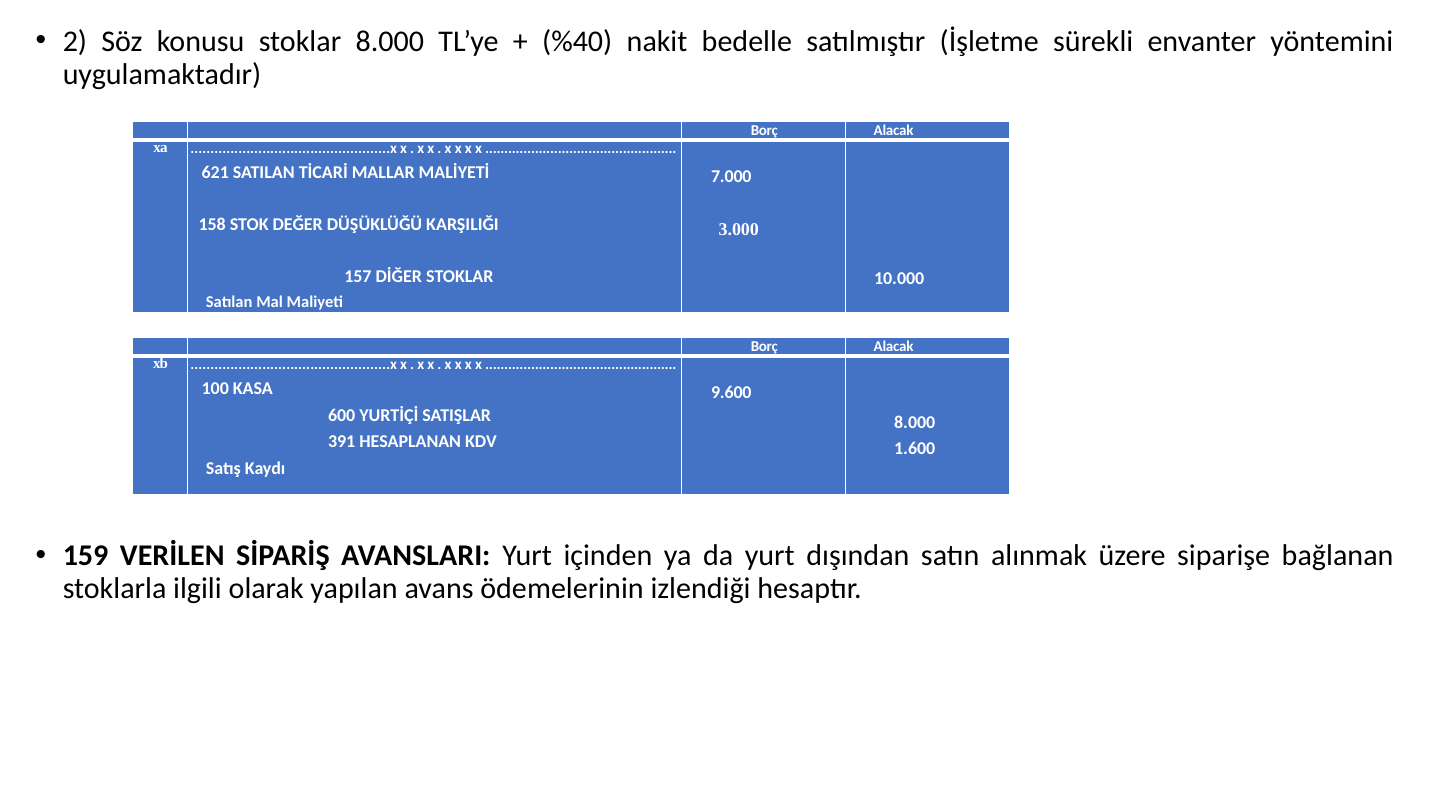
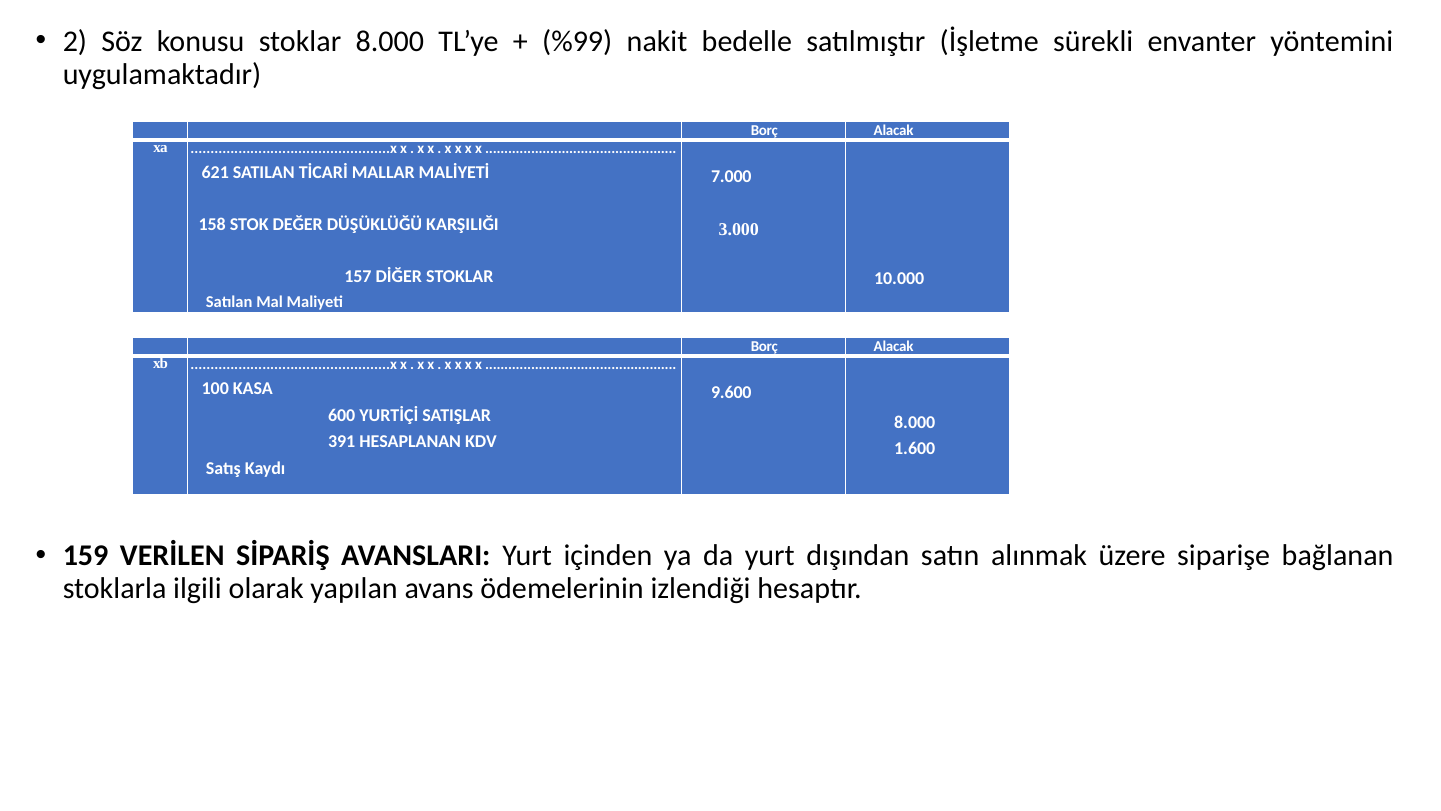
%40: %40 -> %99 (577, 41)
